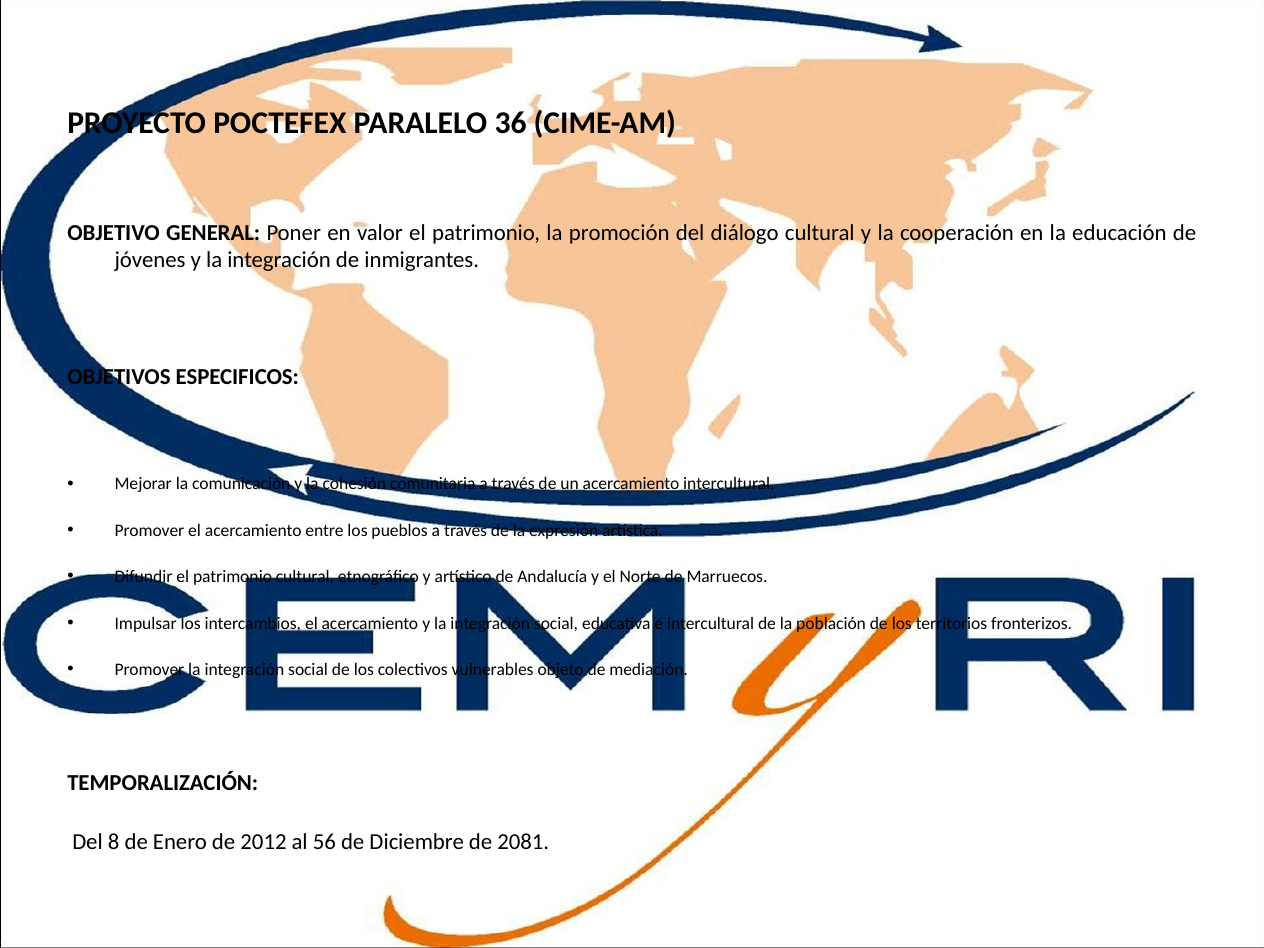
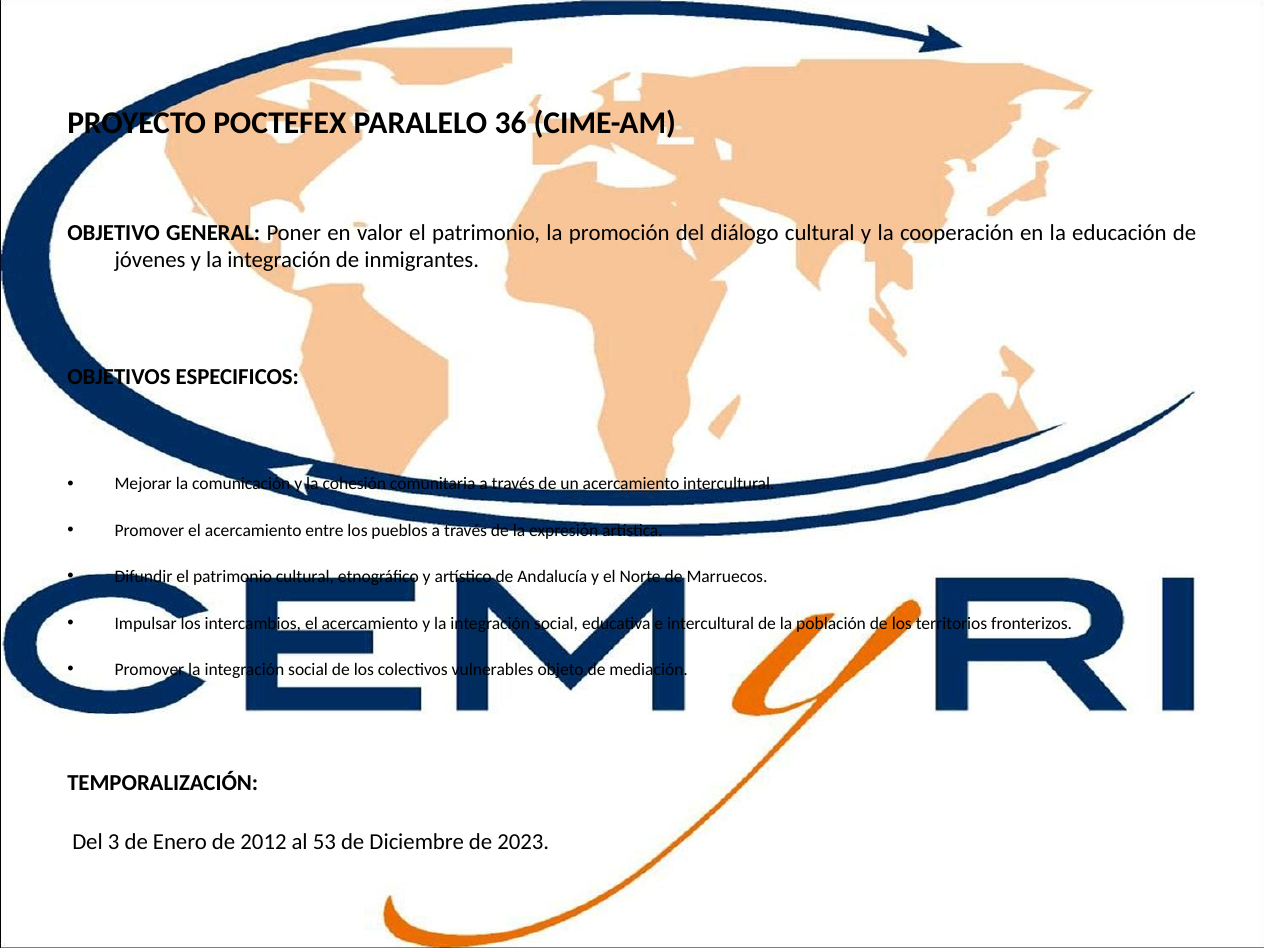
8: 8 -> 3 (114, 842)
56: 56 -> 53 (324, 842)
2081: 2081 -> 2023 (523, 842)
